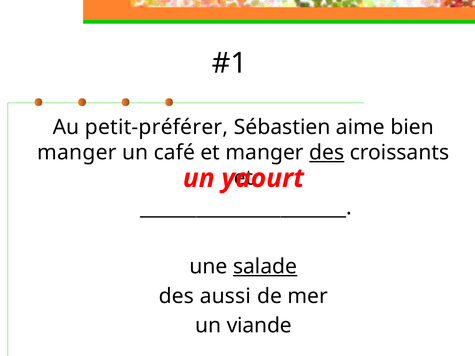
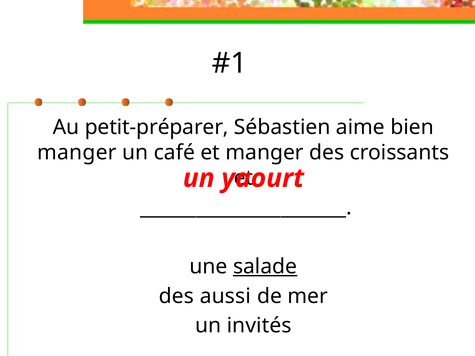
petit-préférer: petit-préférer -> petit-préparer (157, 127)
des underline: present -> none (327, 153)
viande: viande -> invités (259, 326)
